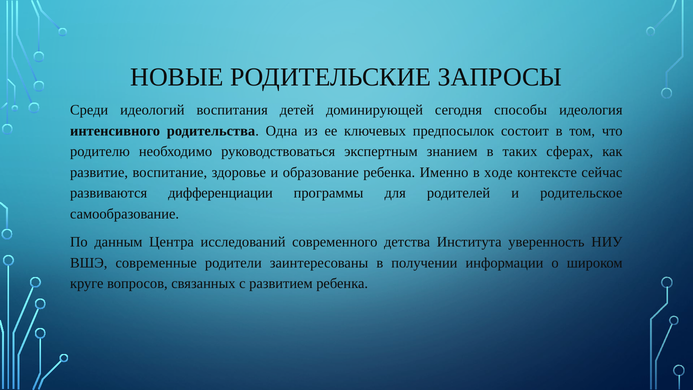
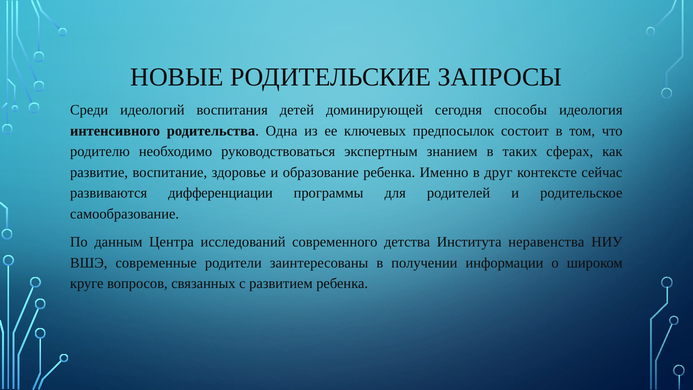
ходе: ходе -> друг (498, 172)
уверенность: уверенность -> неравенства (546, 242)
